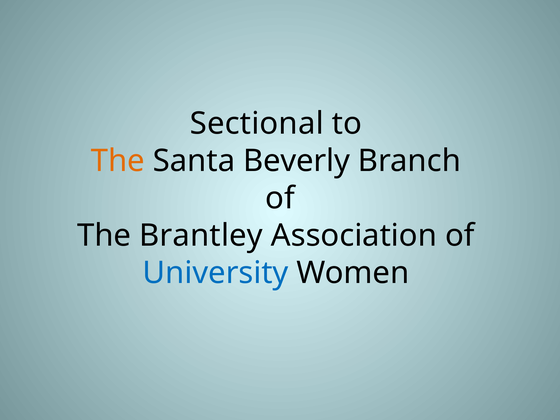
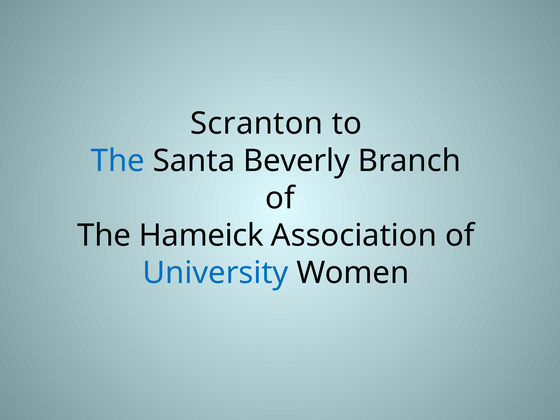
Sectional: Sectional -> Scranton (257, 124)
The colour: orange -> blue (118, 161)
Brantley: Brantley -> Hameick (201, 235)
